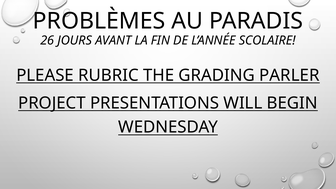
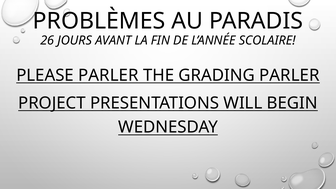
PLEASE RUBRIC: RUBRIC -> PARLER (108, 75)
